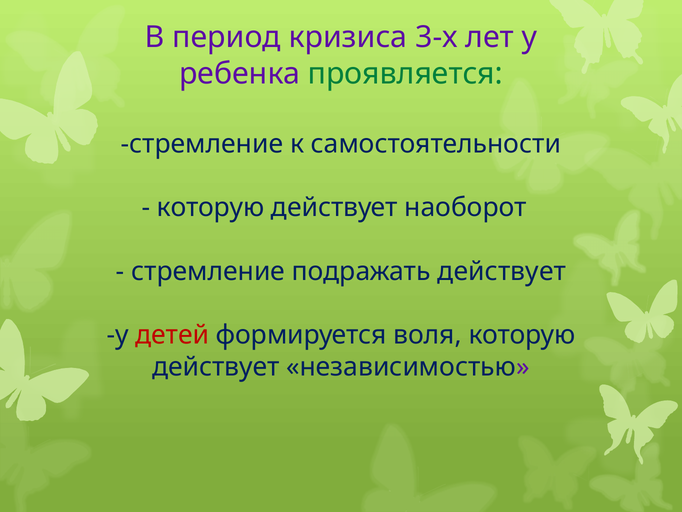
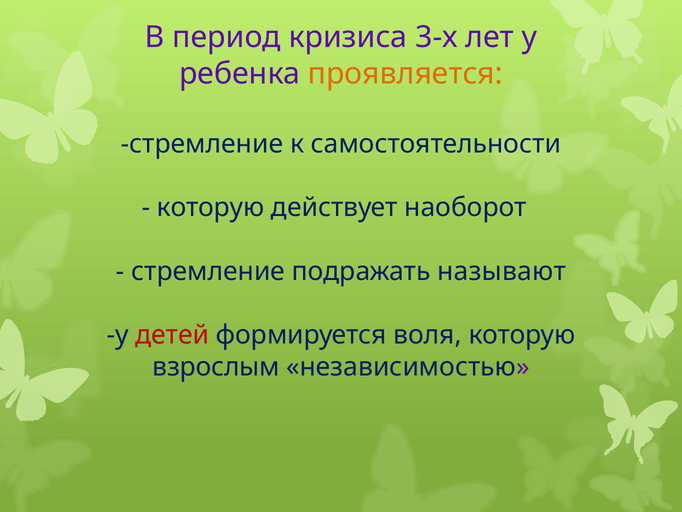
проявляется colour: green -> orange (405, 73)
подражать действует: действует -> называют (502, 271)
действует: действует -> взрослым (216, 367)
